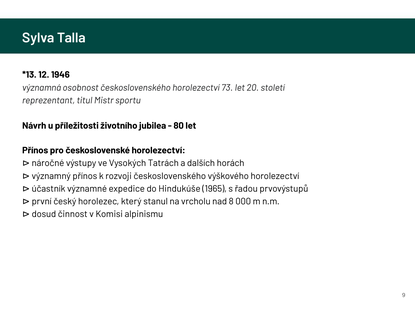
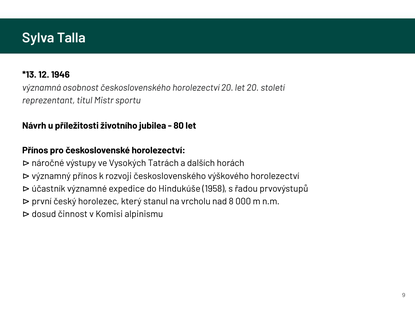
horolezectví 73: 73 -> 20 (227, 87)
1965: 1965 -> 1958 (215, 188)
